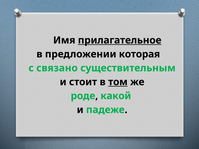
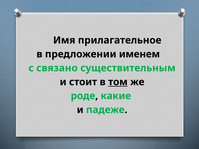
прилагательное underline: present -> none (120, 40)
которая: которая -> именем (139, 54)
какой: какой -> какие (116, 96)
